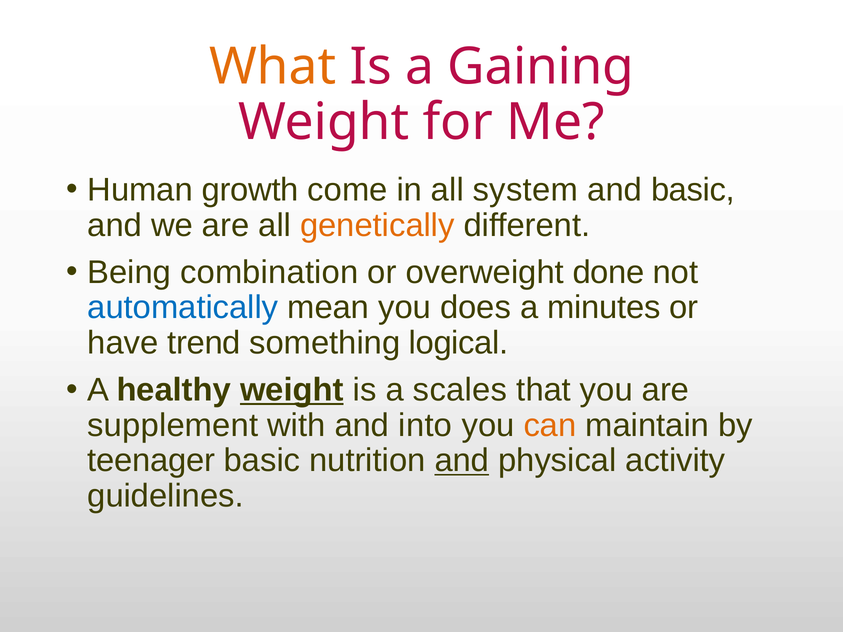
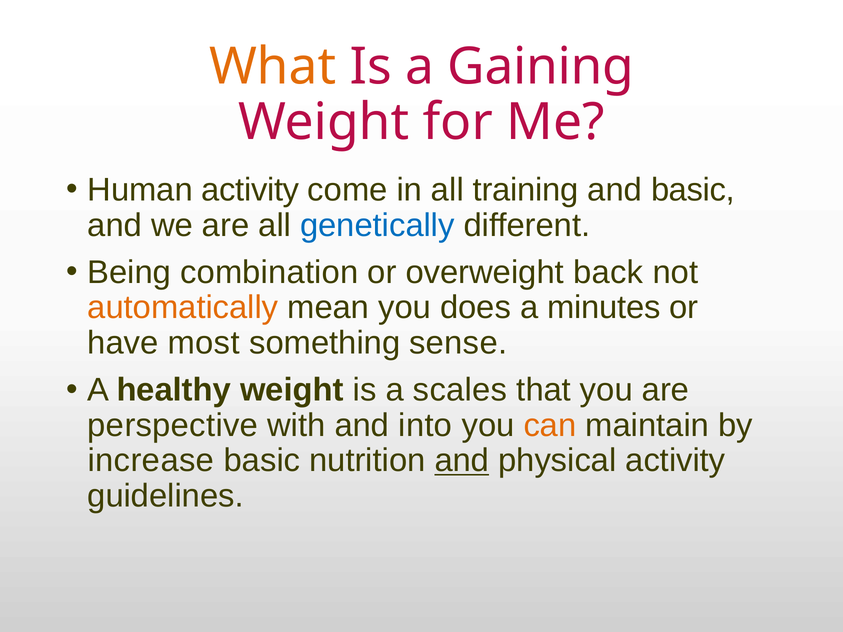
Human growth: growth -> activity (250, 190)
system: system -> training (526, 190)
genetically colour: orange -> blue (377, 225)
done: done -> back (608, 272)
automatically colour: blue -> orange (183, 308)
trend: trend -> most (204, 343)
logical: logical -> sense (458, 343)
weight underline: present -> none (292, 390)
supplement: supplement -> perspective (173, 425)
teenager: teenager -> increase (151, 461)
